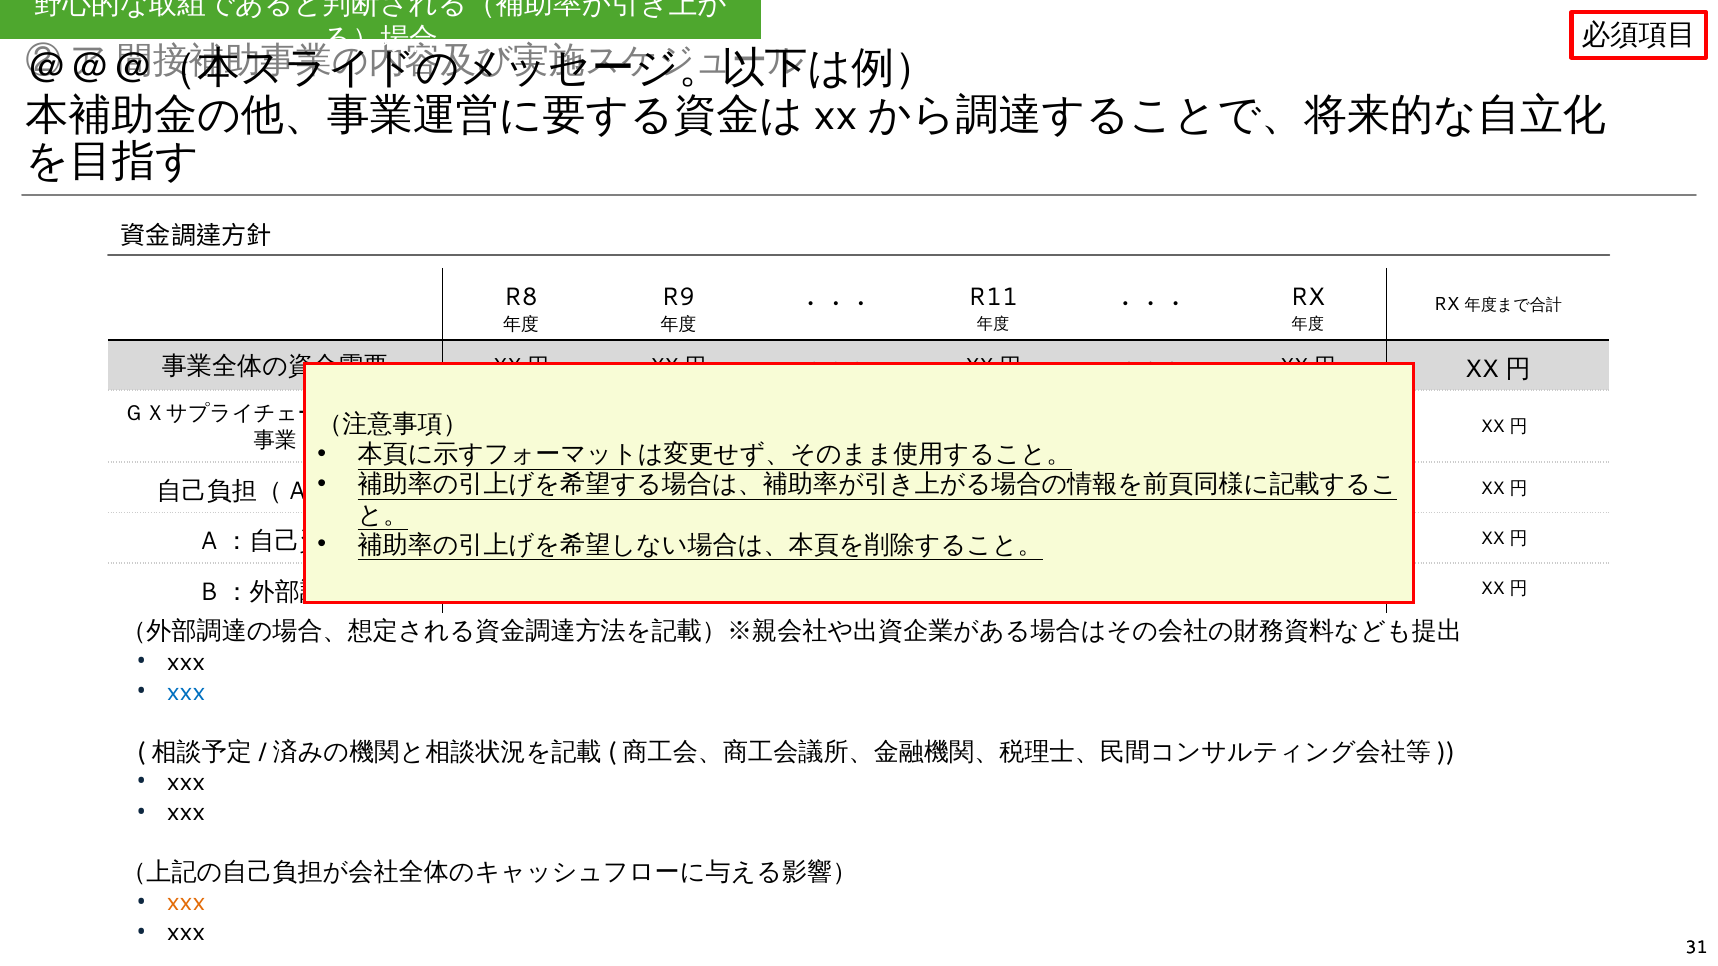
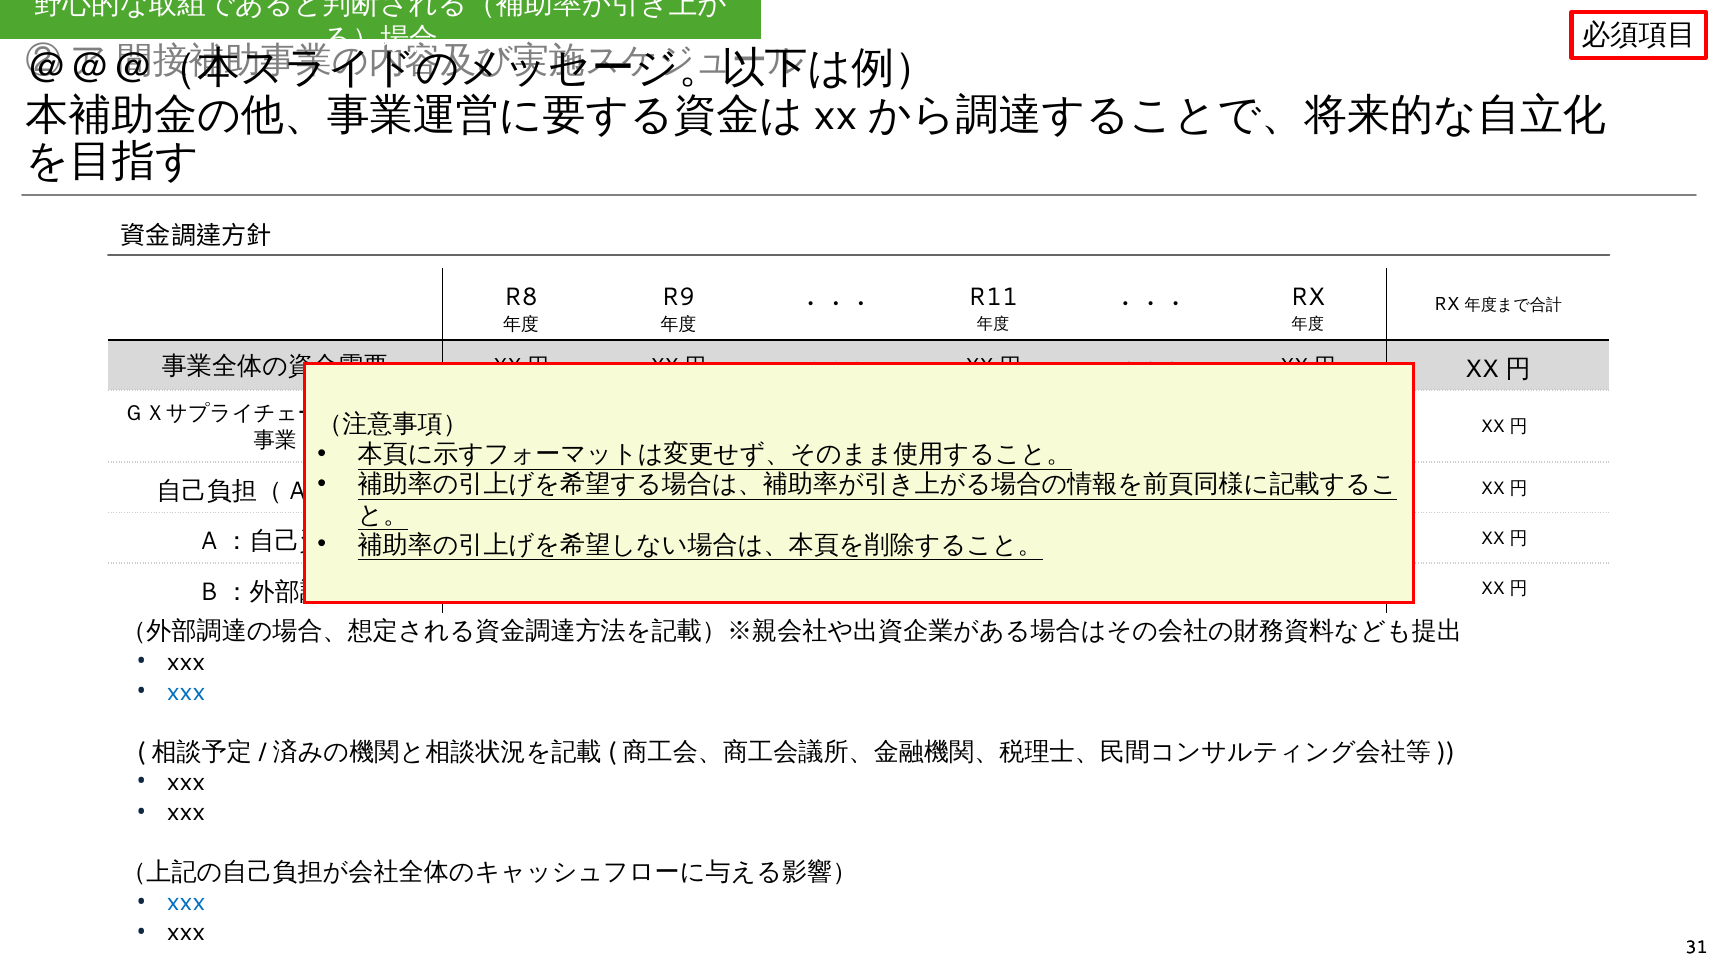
xxx colour: orange -> blue (186, 903)
